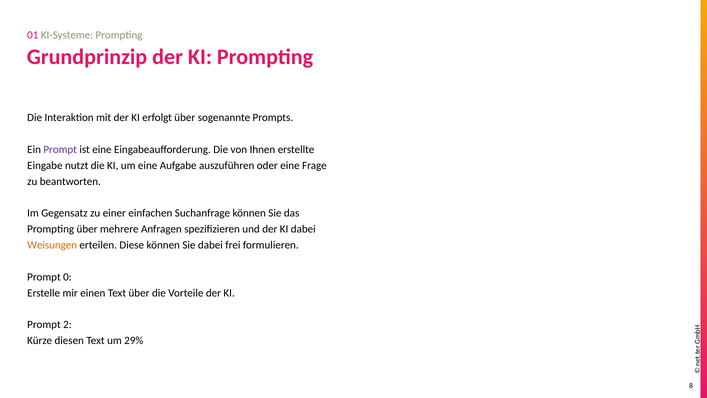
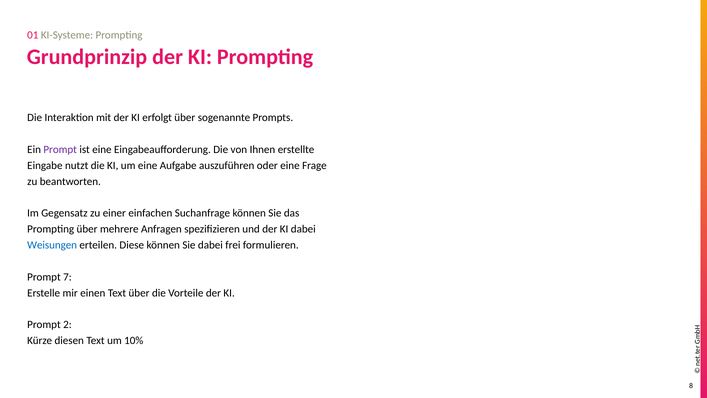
Weisungen colour: orange -> blue (52, 245)
0: 0 -> 7 (67, 277)
29%: 29% -> 10% (134, 340)
